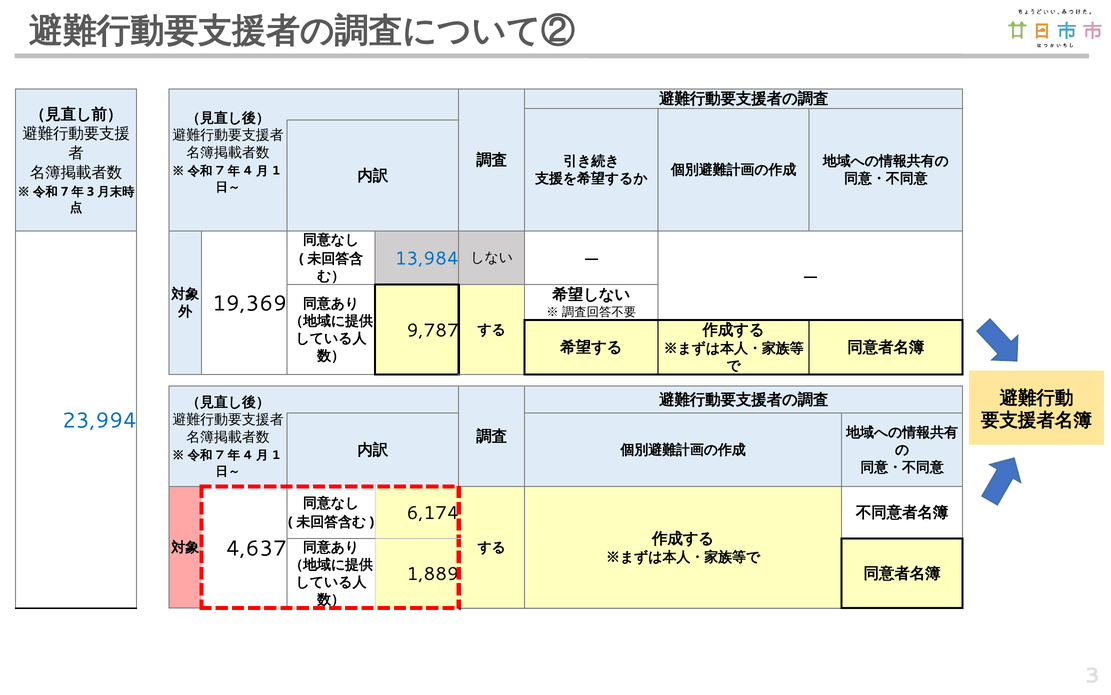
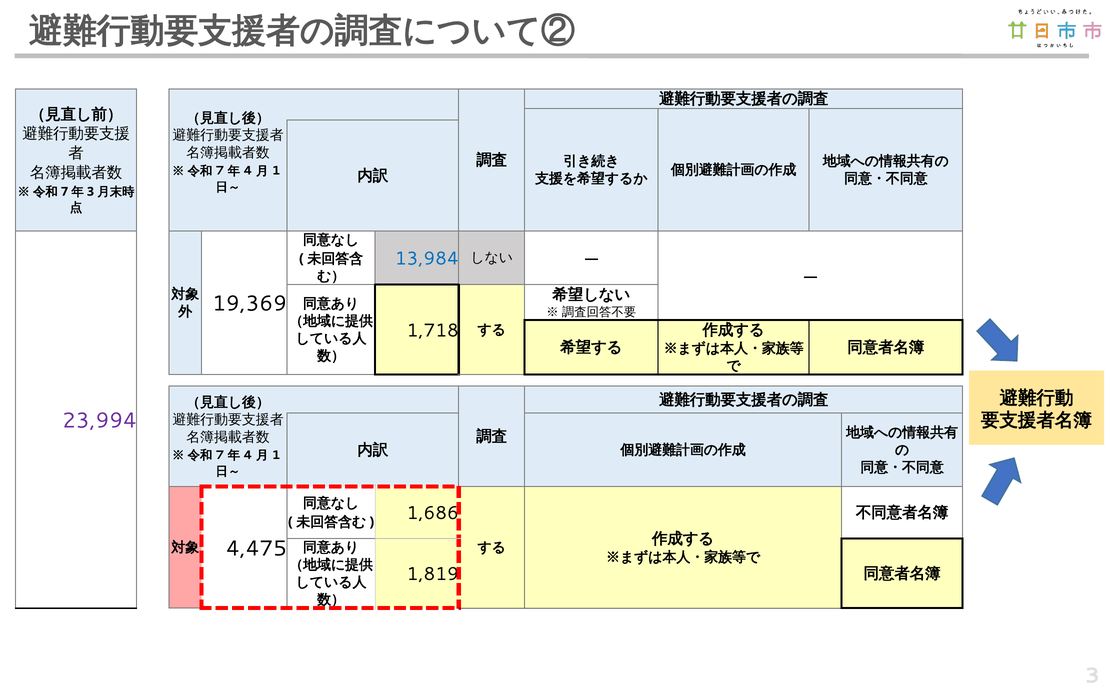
9,787: 9,787 -> 1,718 (433, 330)
23,994 colour: blue -> purple (99, 420)
6,174: 6,174 -> 1,686 (433, 513)
4,637: 4,637 -> 4,475 (256, 548)
1,889: 1,889 -> 1,819 (433, 574)
